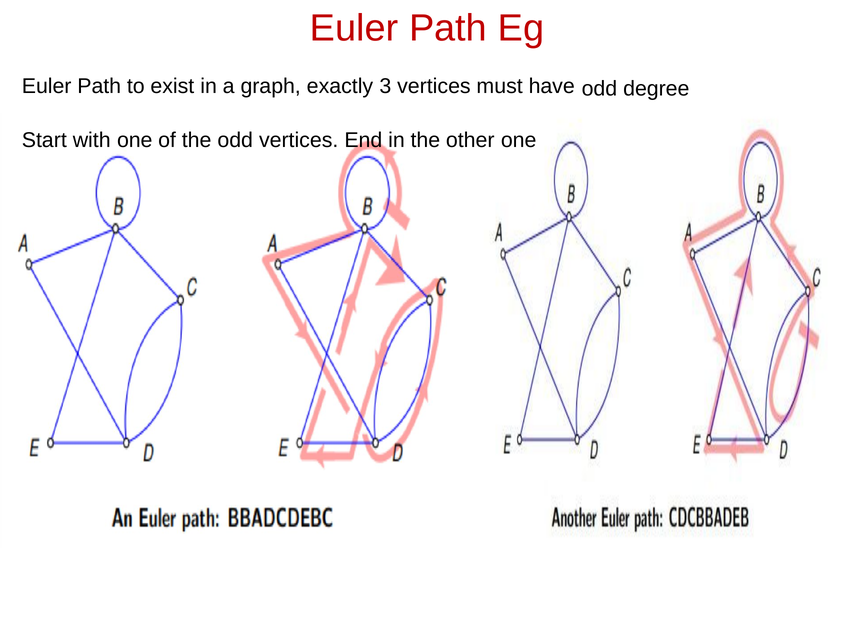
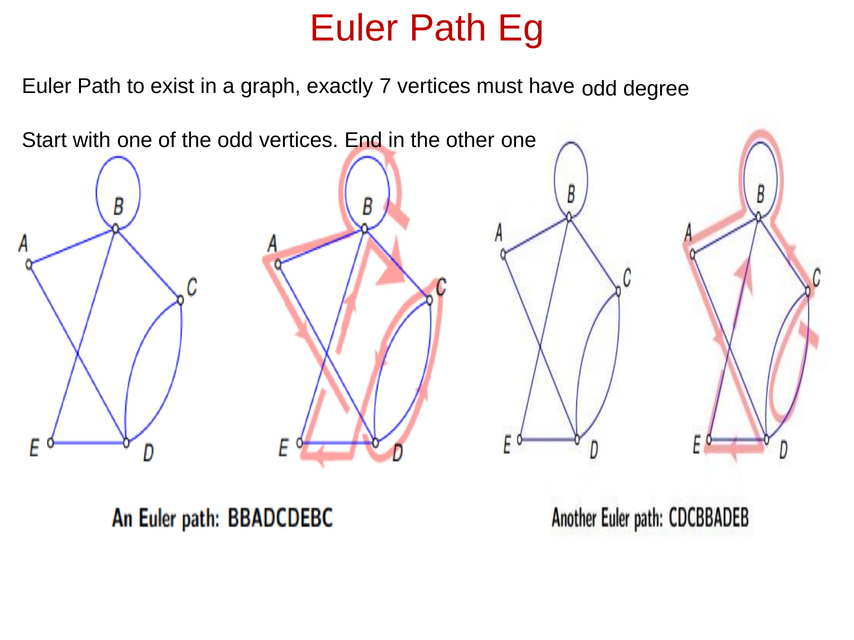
3: 3 -> 7 (385, 86)
